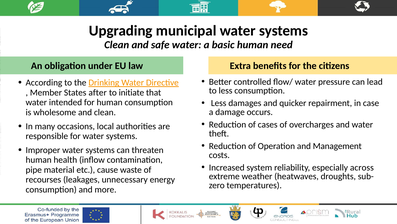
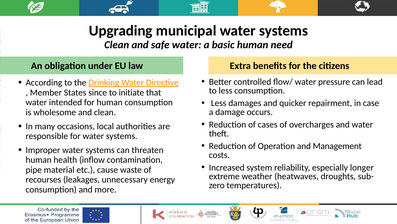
after: after -> since (98, 92)
across: across -> longer (362, 167)
